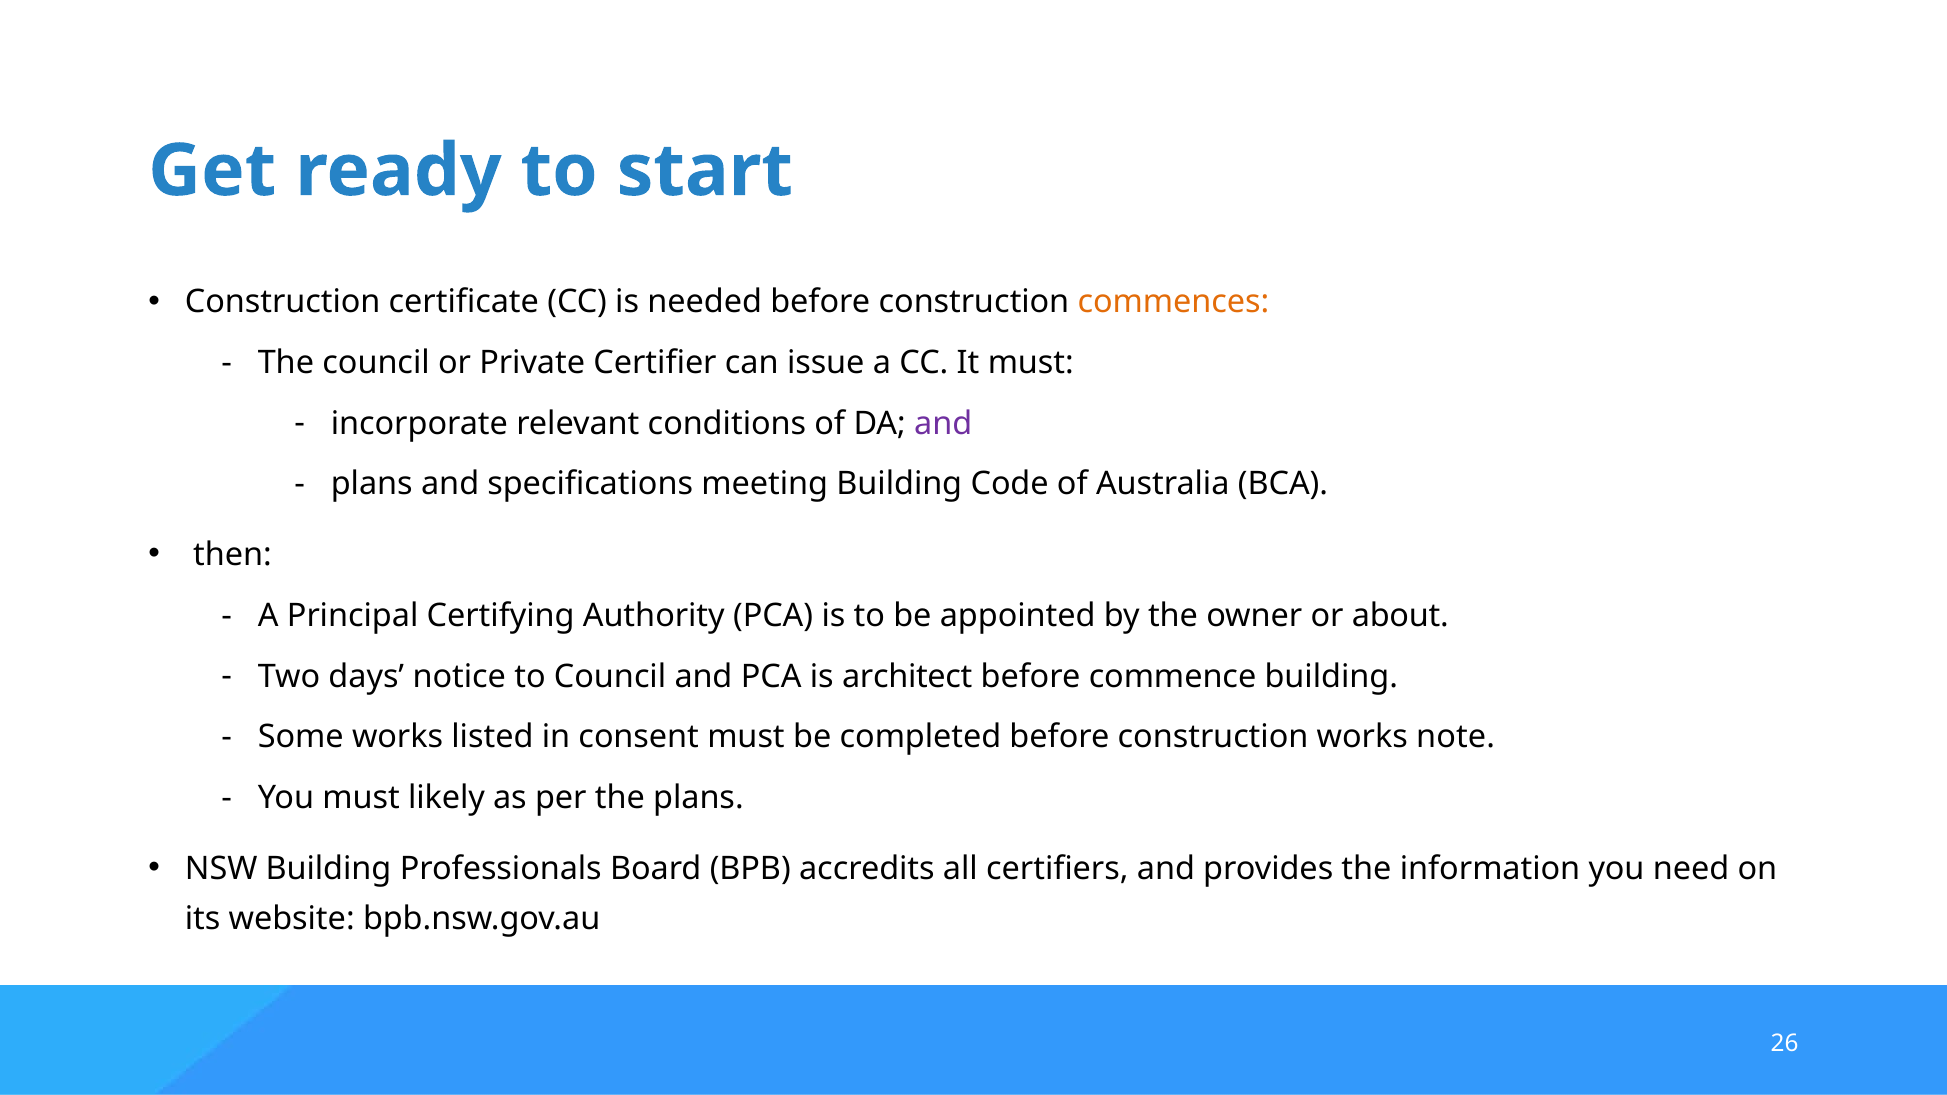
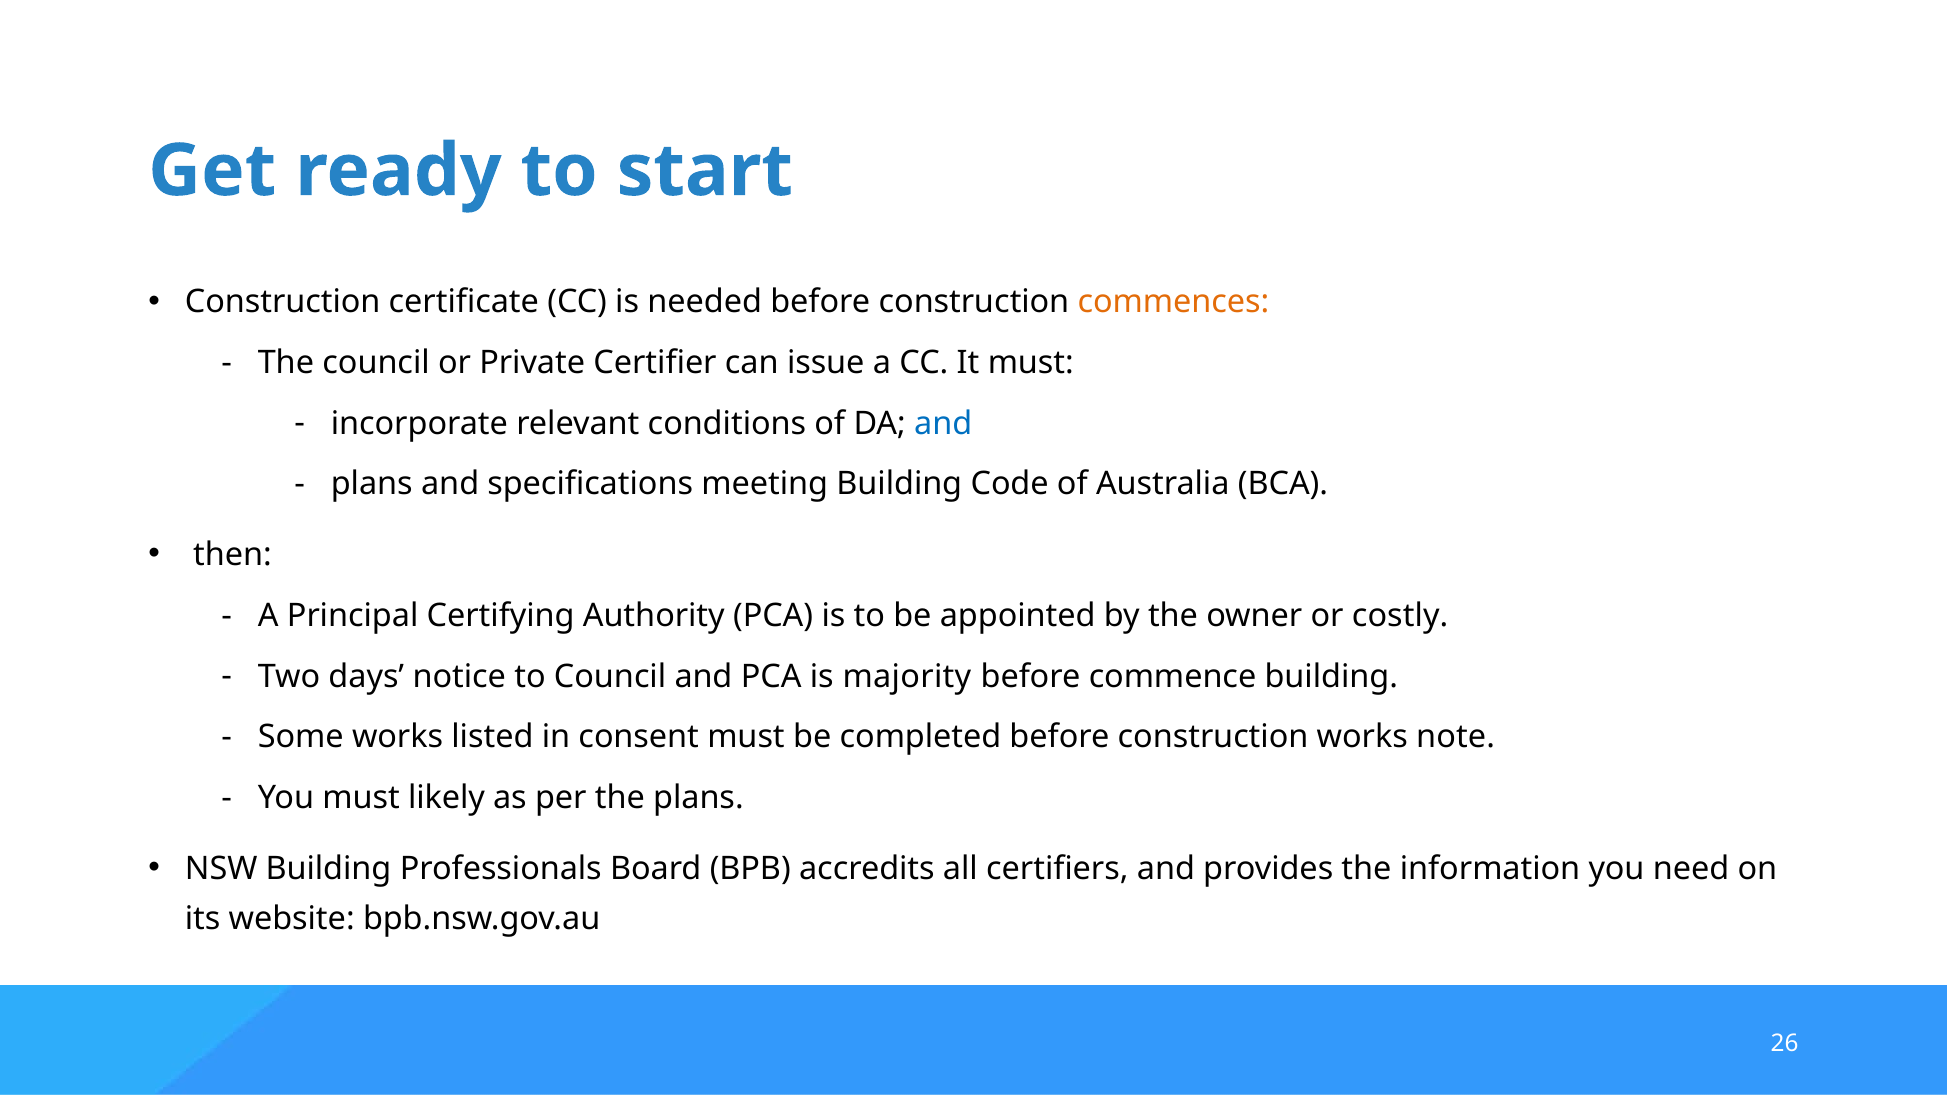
and colour: purple -> blue (943, 423)
about: about -> costly (1400, 616)
architect: architect -> majority (907, 676)
